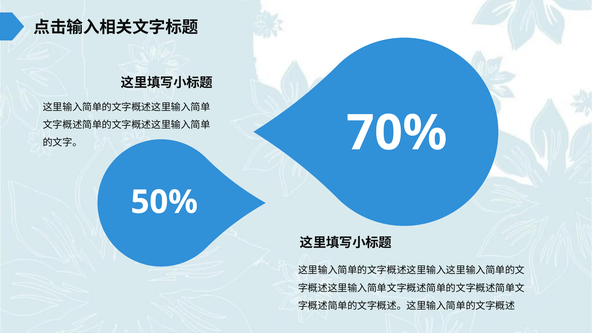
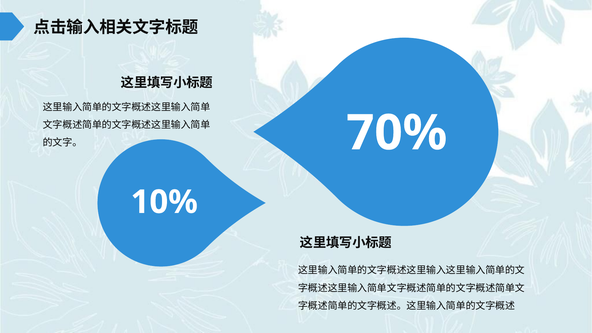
50%: 50% -> 10% (164, 202)
